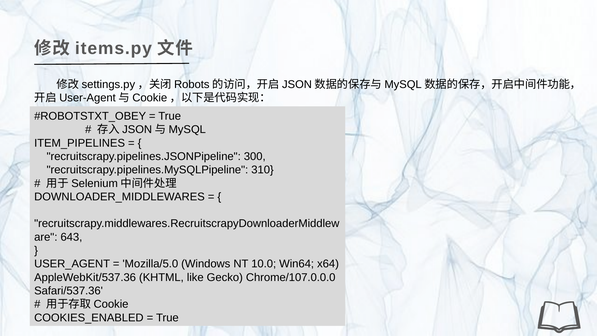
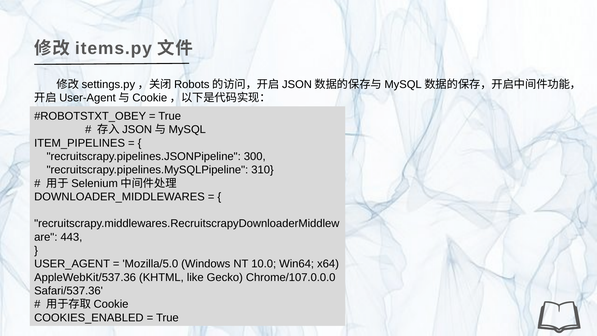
643: 643 -> 443 (71, 237)
